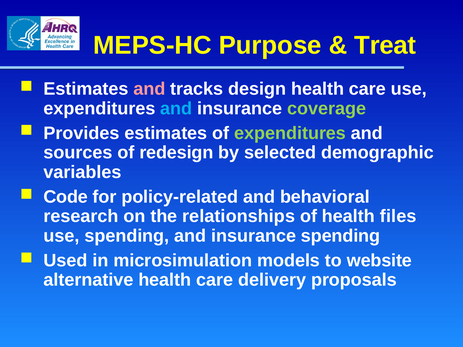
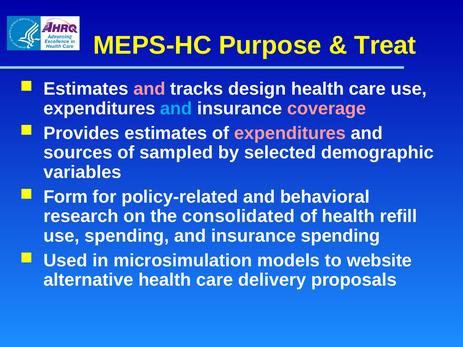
coverage colour: light green -> pink (327, 108)
expenditures colour: light green -> pink (290, 133)
redesign: redesign -> sampled (176, 153)
Code: Code -> Form (66, 197)
relationships: relationships -> consolidated (239, 217)
files: files -> refill (398, 217)
